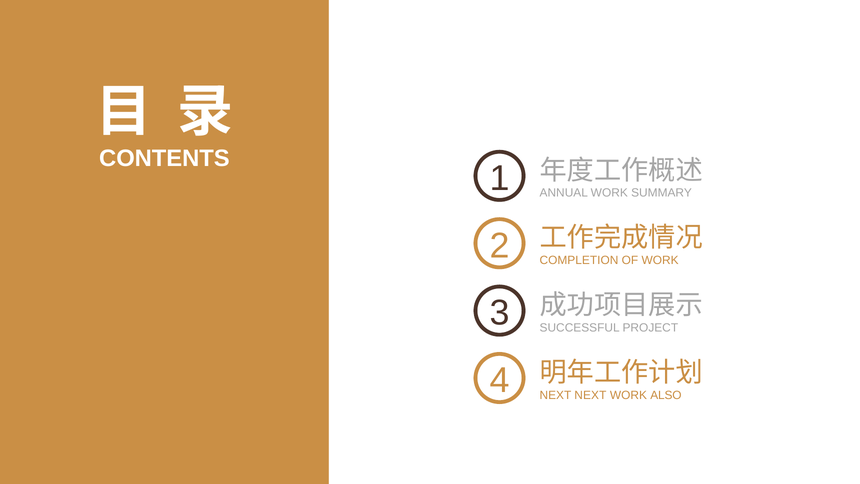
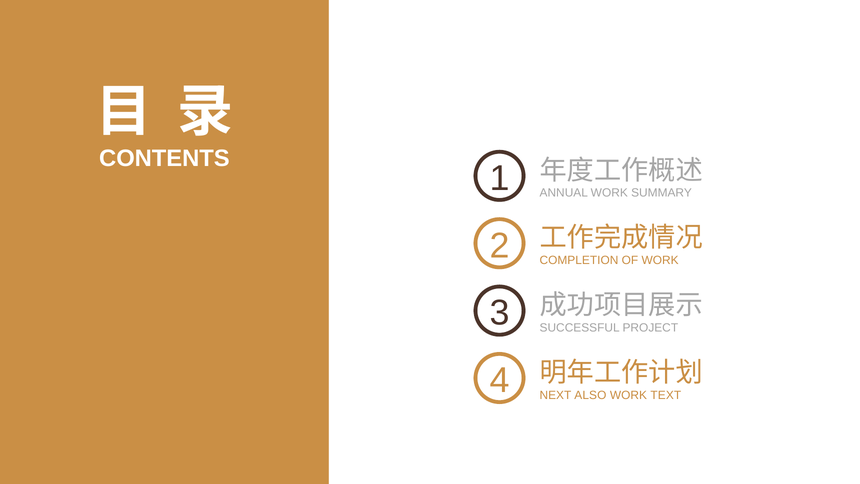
NEXT NEXT: NEXT -> ALSO (590, 395)
ALSO: ALSO -> TEXT (666, 395)
